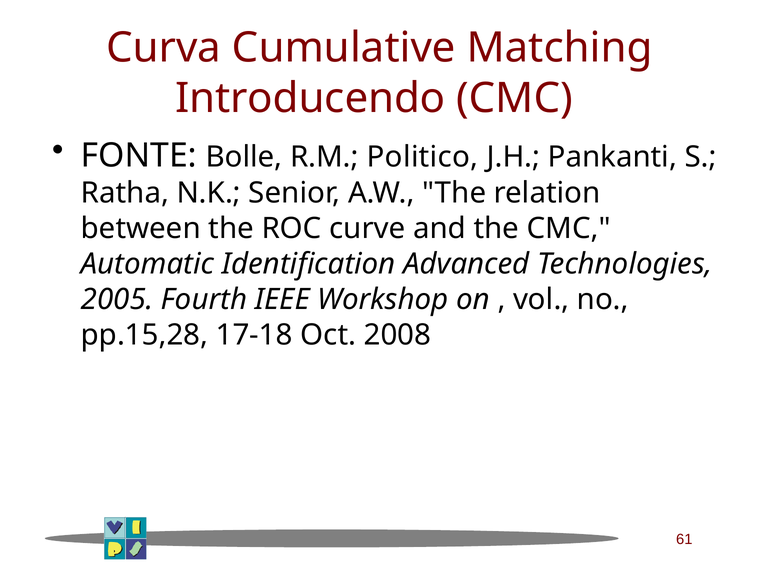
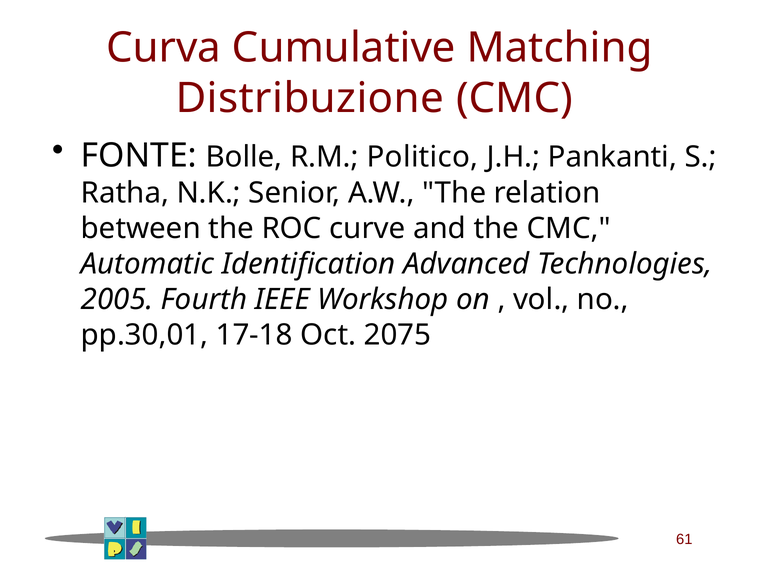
Introducendo: Introducendo -> Distribuzione (310, 98)
pp.15,28: pp.15,28 -> pp.30,01 (145, 335)
2008: 2008 -> 2075 (397, 335)
